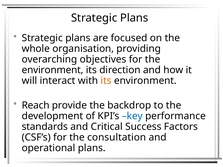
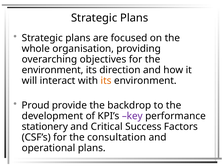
Reach: Reach -> Proud (36, 105)
key colour: blue -> purple (132, 116)
standards: standards -> stationery (45, 127)
